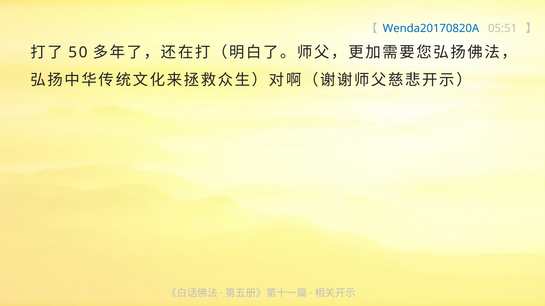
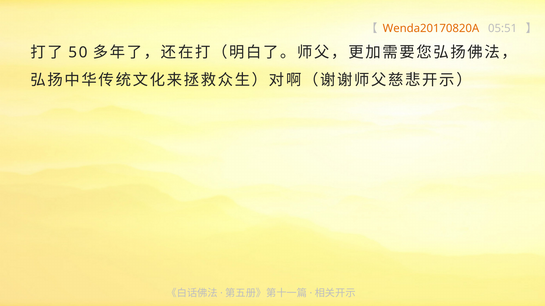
Wenda20170820A colour: blue -> orange (431, 28)
